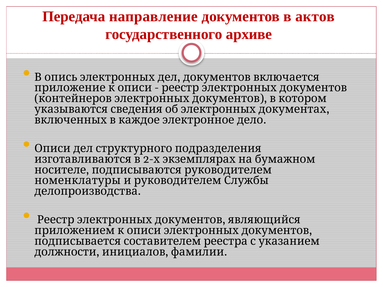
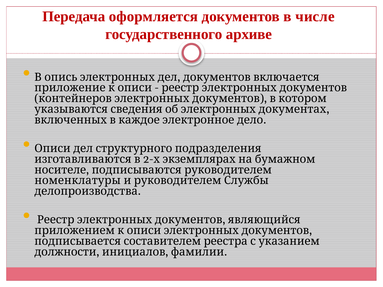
направление: направление -> оформляется (153, 16)
актов: актов -> числе (315, 16)
